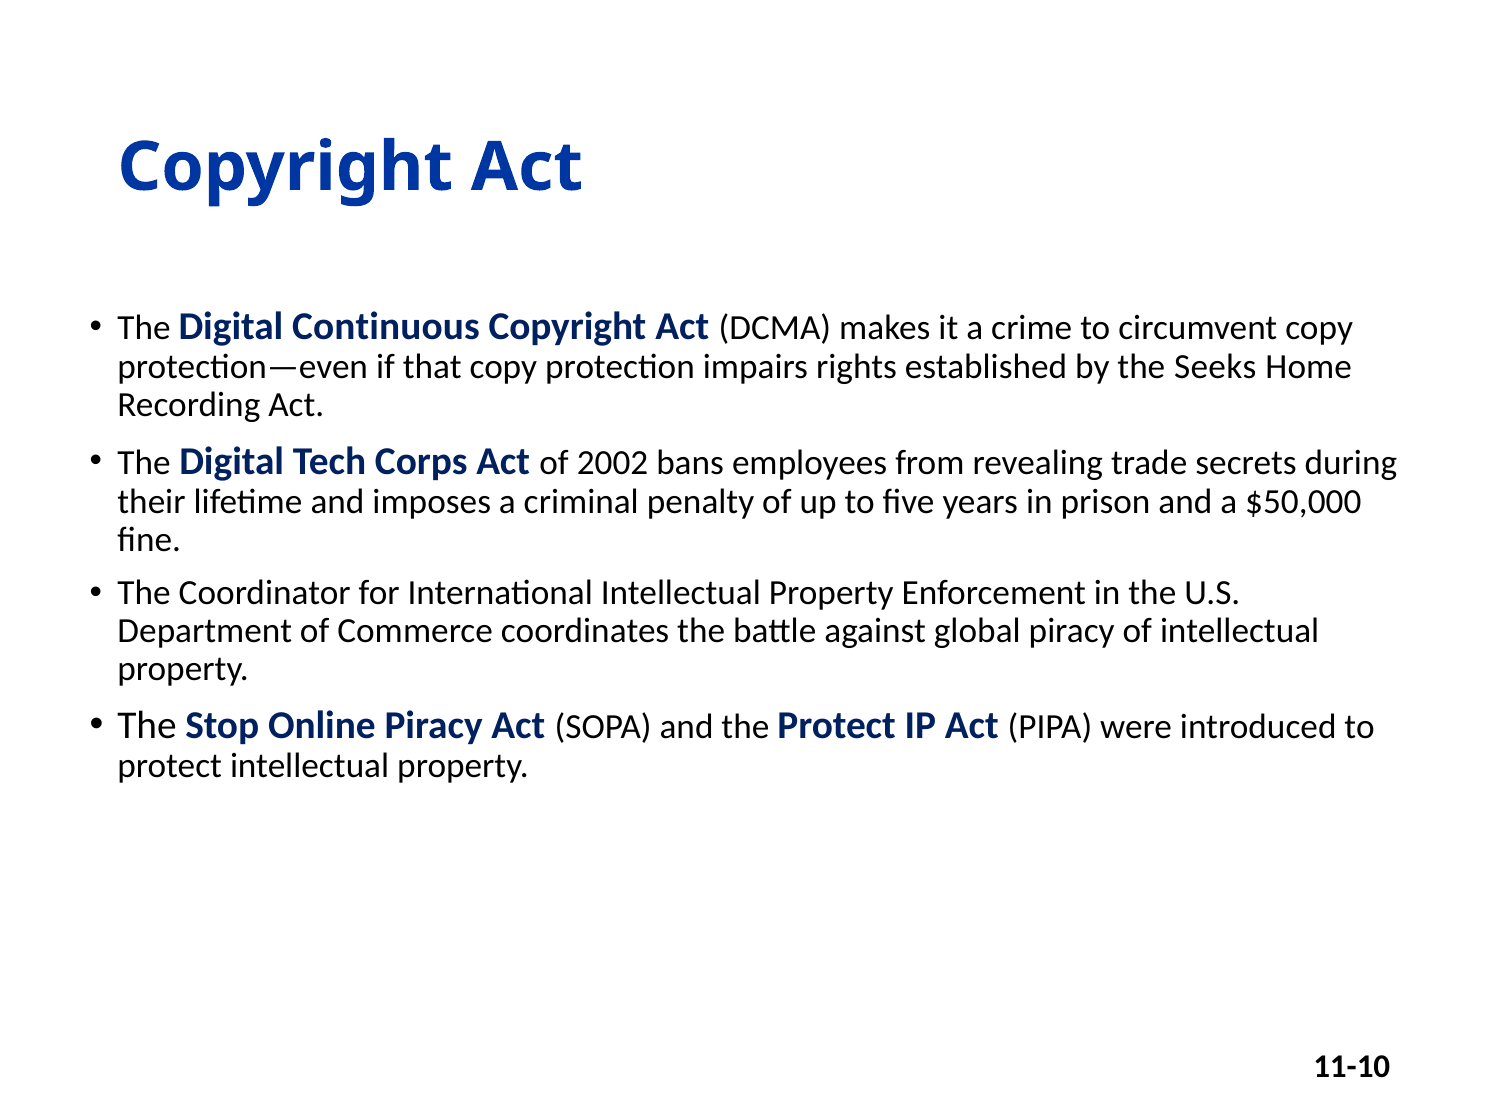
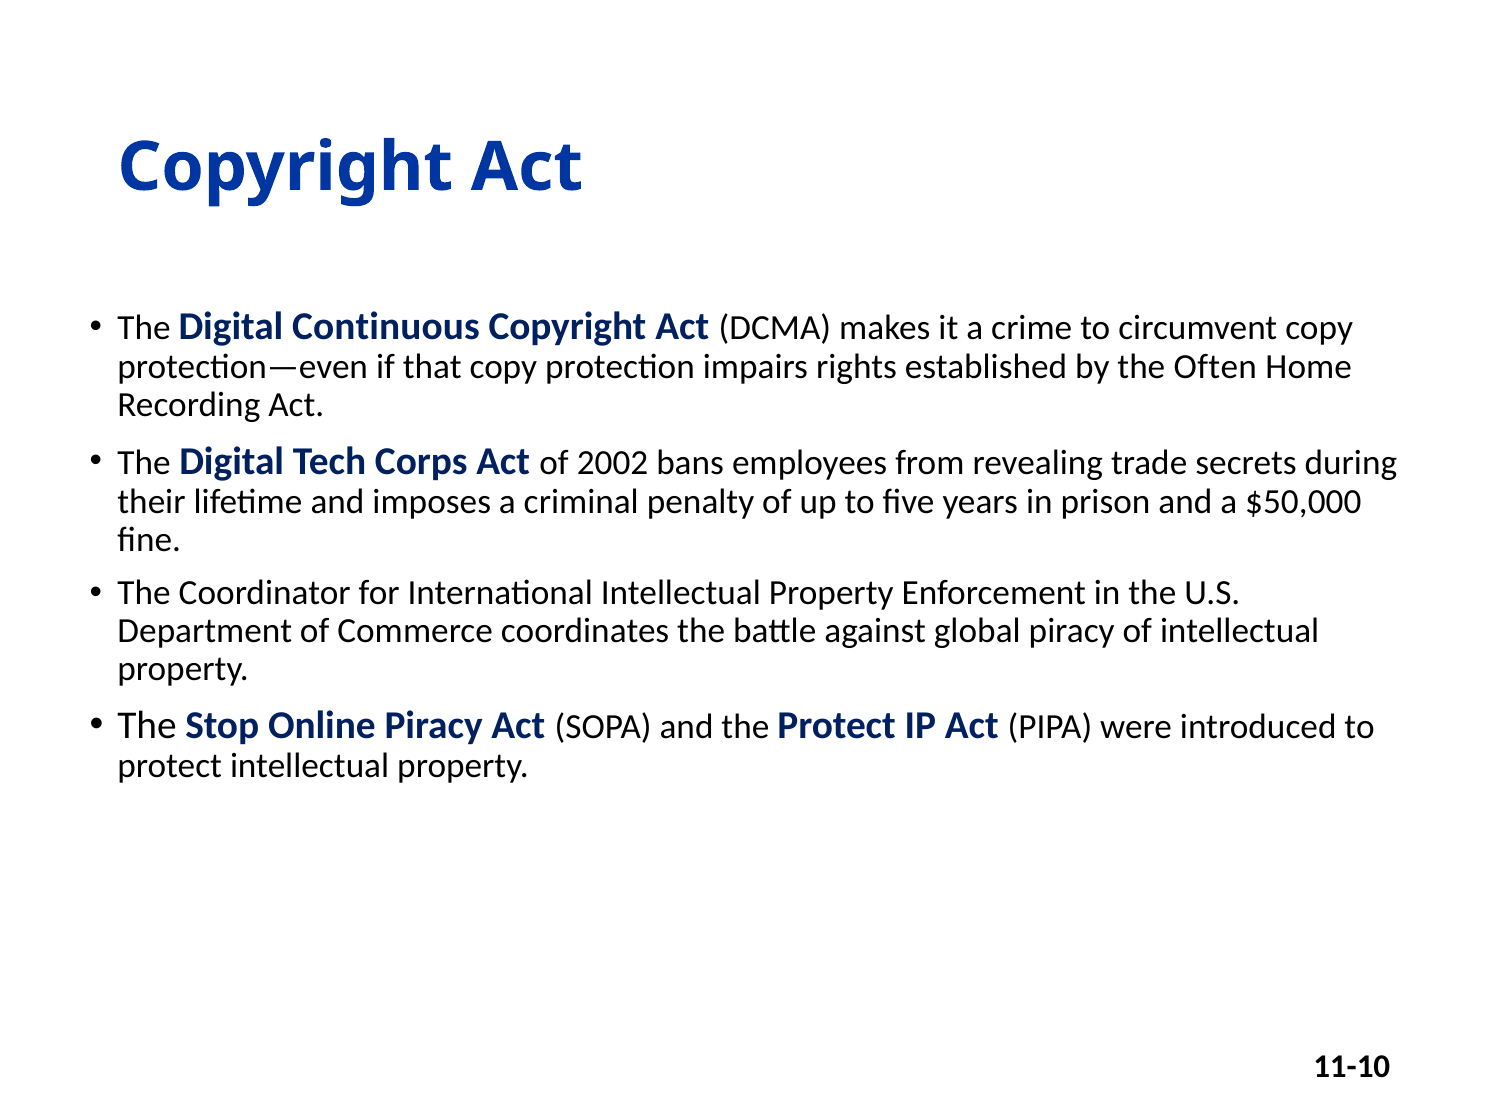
Seeks: Seeks -> Often (1215, 367)
